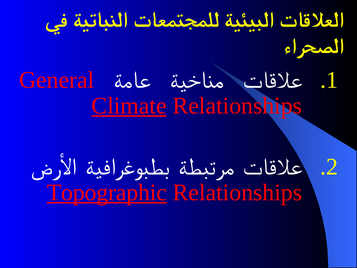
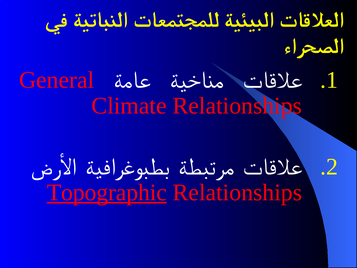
Climate underline: present -> none (129, 106)
